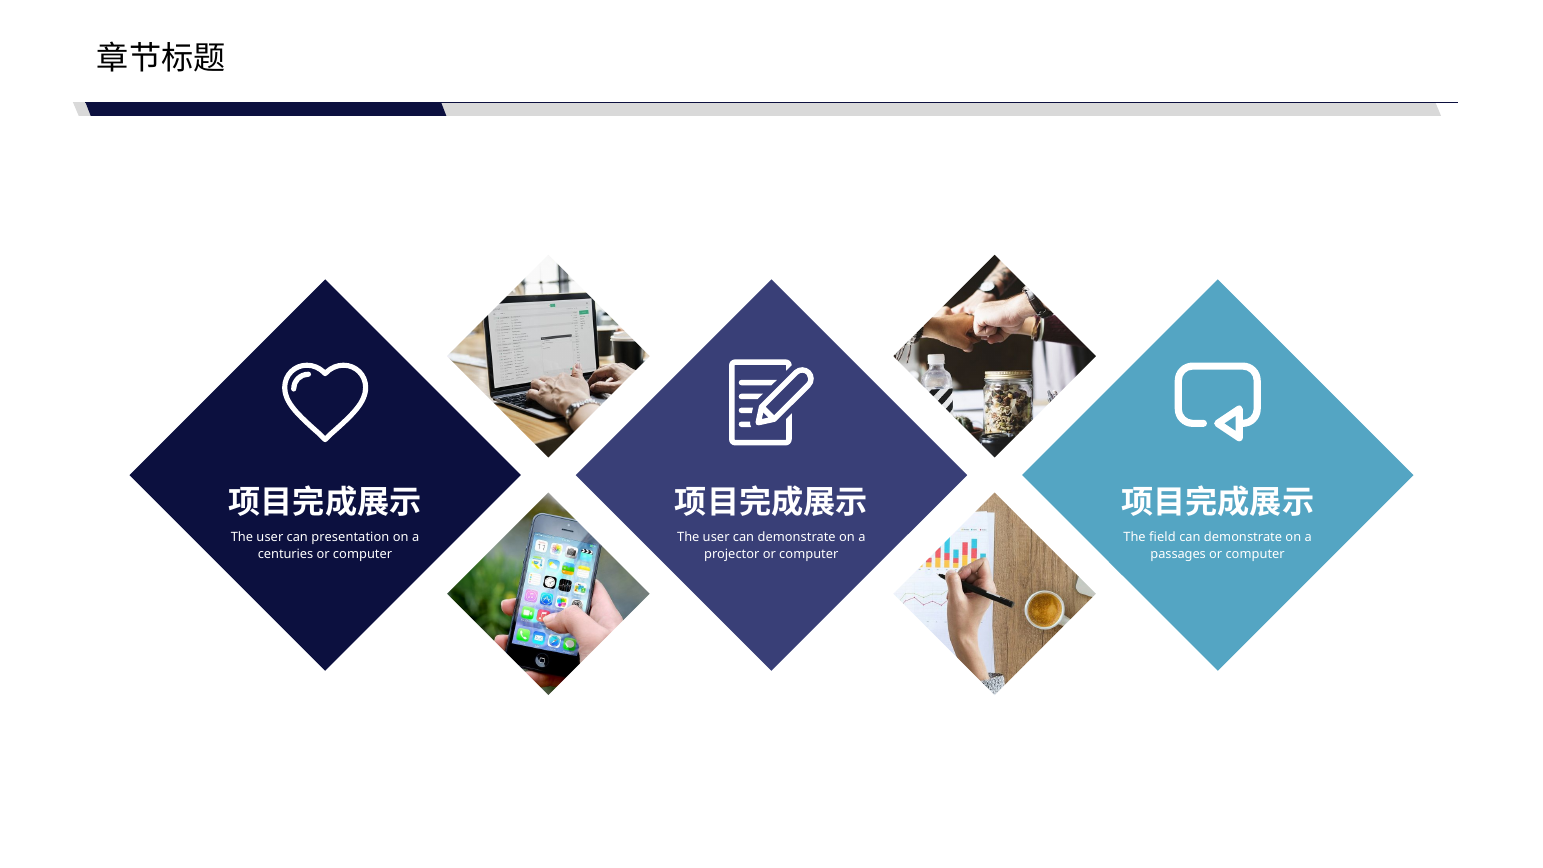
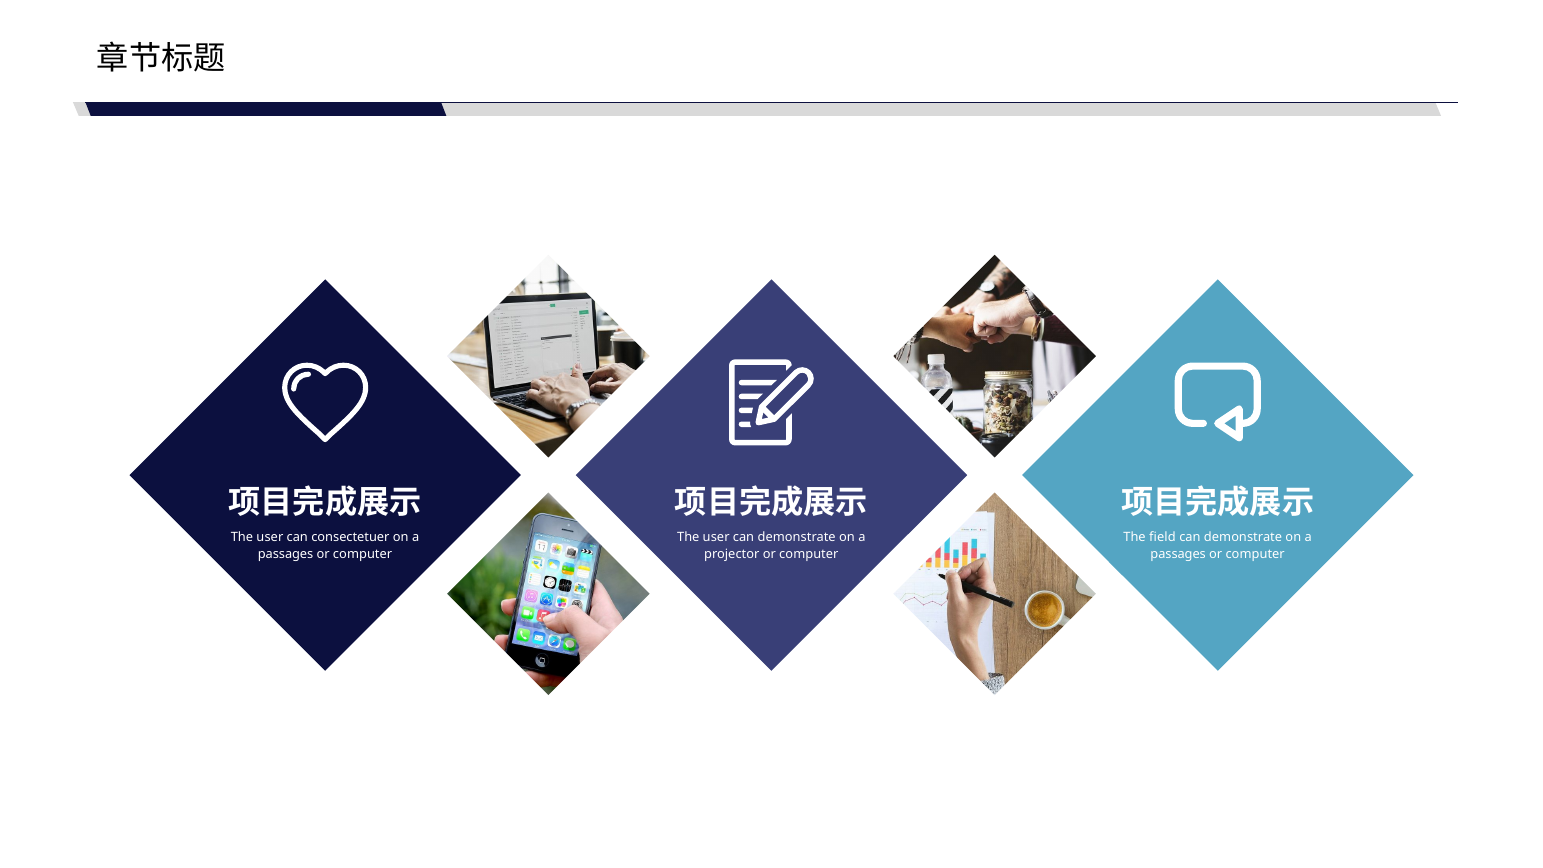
presentation: presentation -> consectetuer (350, 537)
centuries: centuries -> passages (286, 555)
